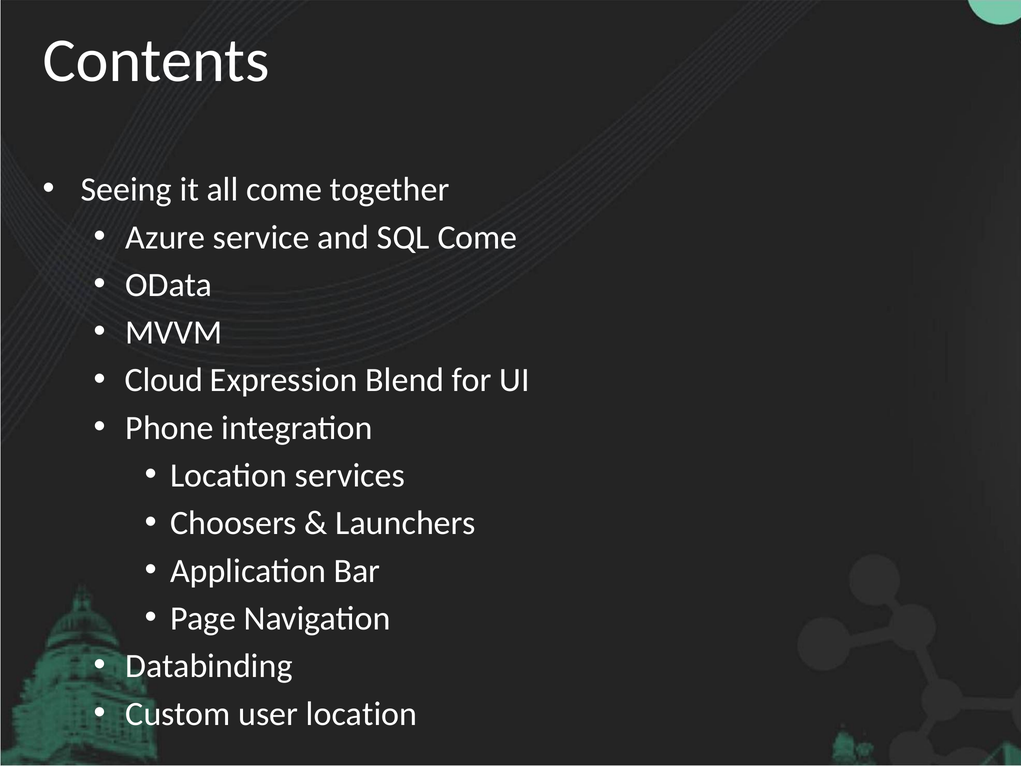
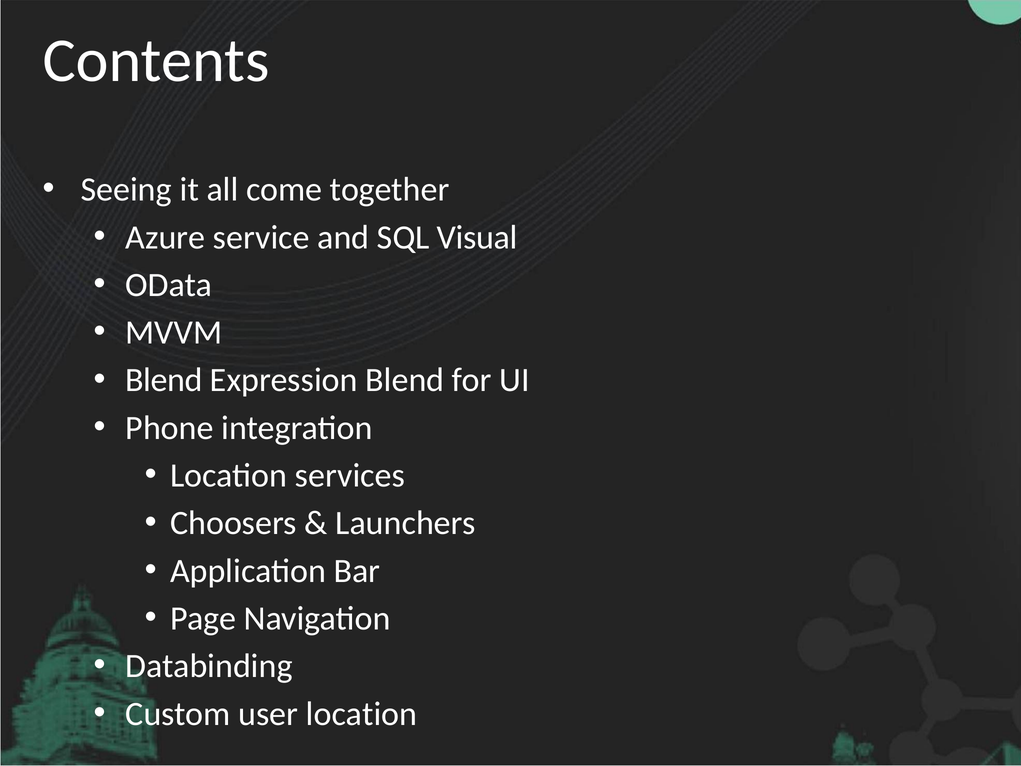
SQL Come: Come -> Visual (477, 237)
Cloud: Cloud -> Blend (164, 380)
